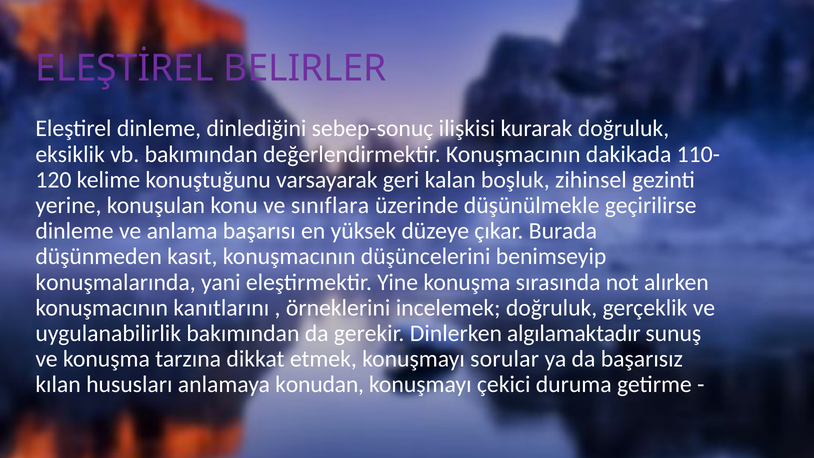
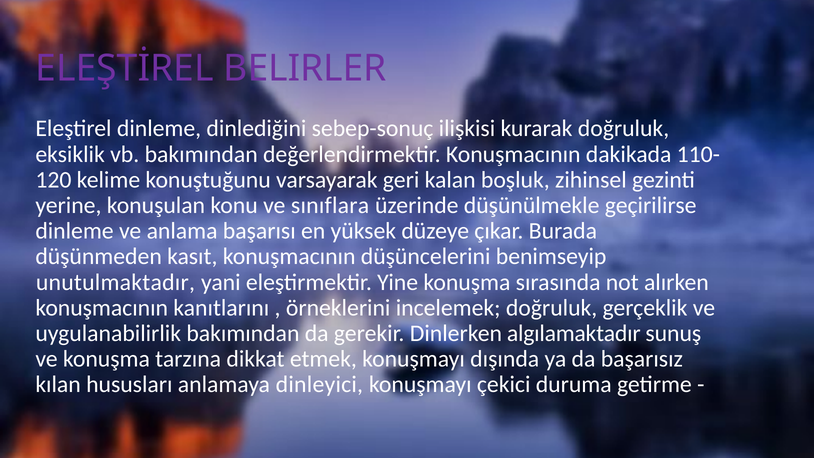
konuşmalarında: konuşmalarında -> unutulmaktadır (115, 282)
sorular: sorular -> dışında (505, 359)
konudan: konudan -> dinleyici (319, 385)
